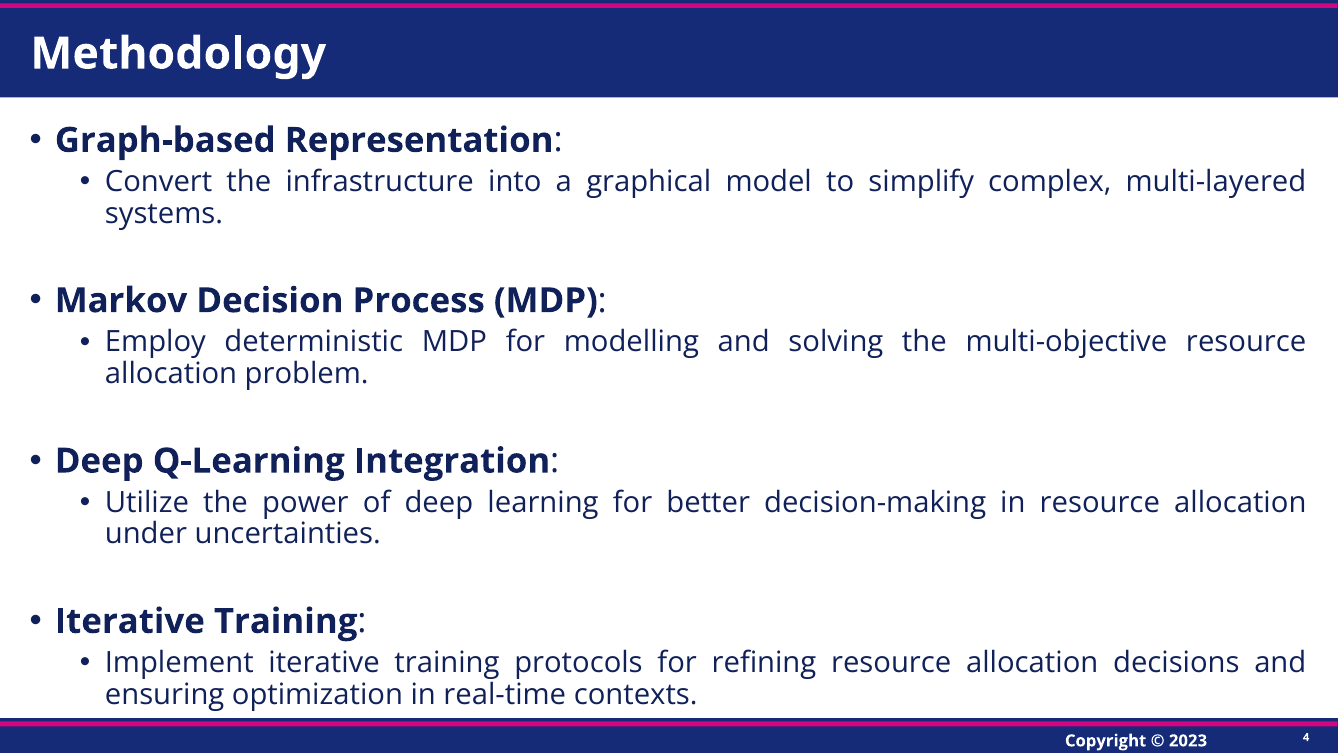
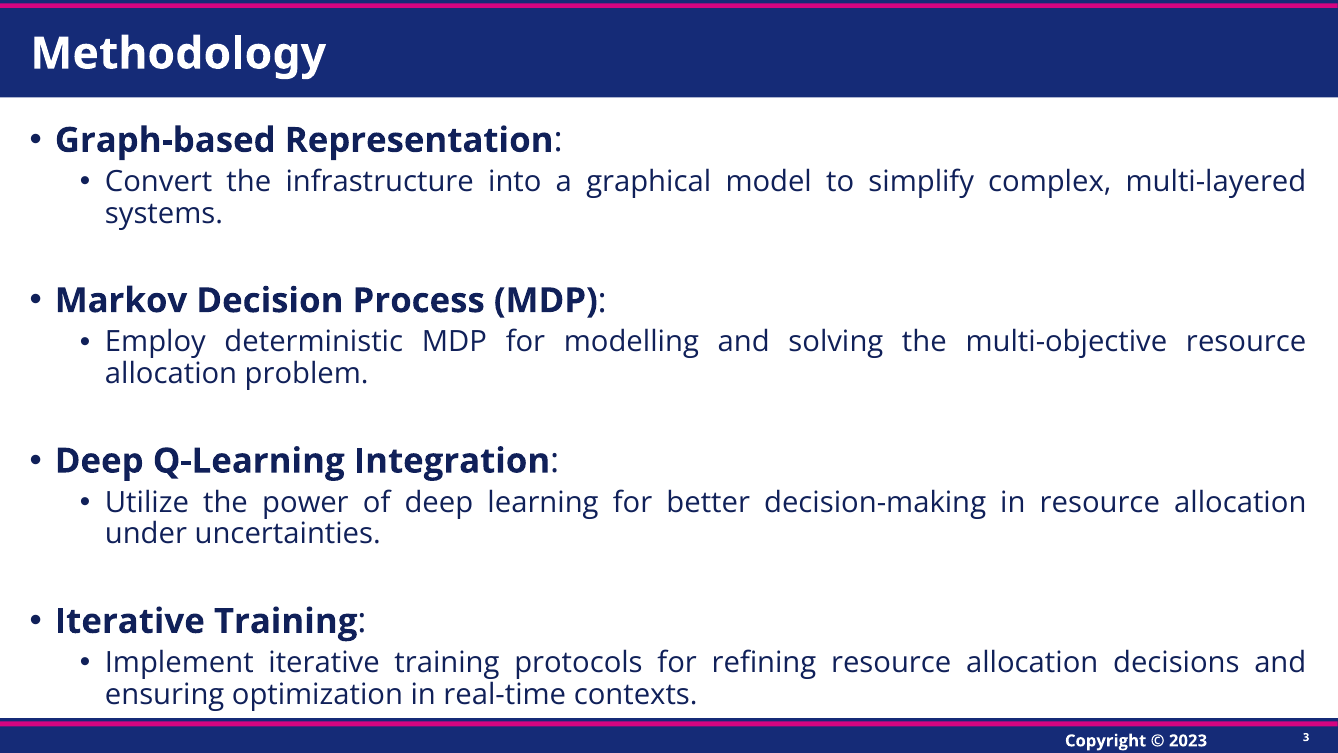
4: 4 -> 3 (1306, 737)
